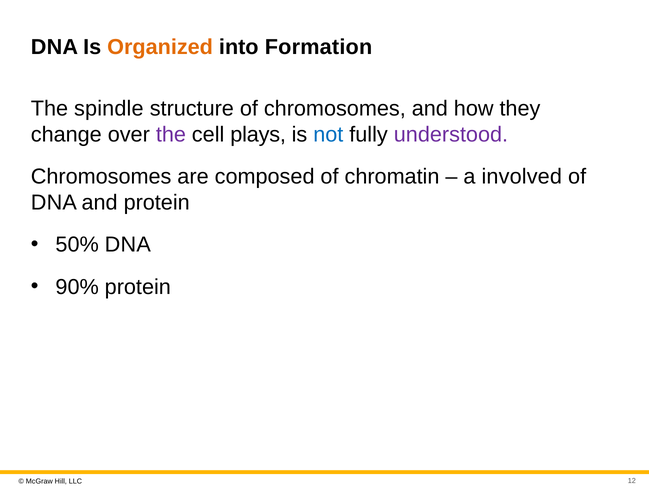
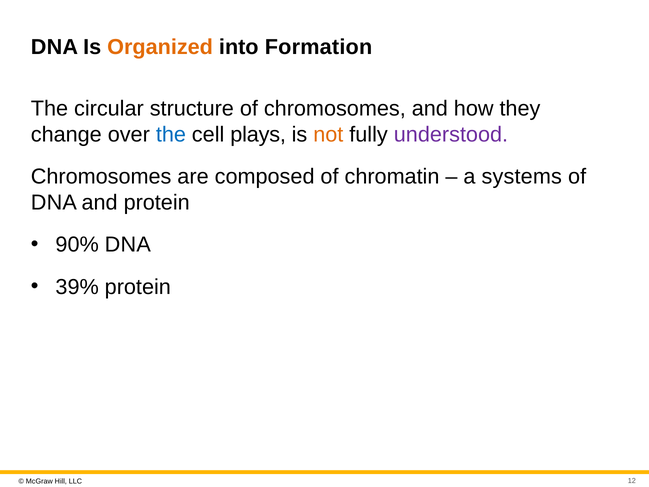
spindle: spindle -> circular (109, 108)
the colour: purple -> blue (171, 134)
not colour: blue -> orange (328, 134)
involved: involved -> systems (522, 176)
50%: 50% -> 90% (77, 245)
90%: 90% -> 39% (77, 287)
